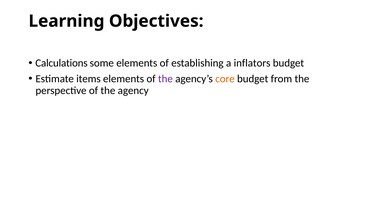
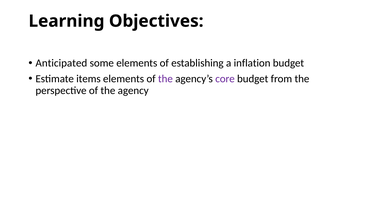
Calculations: Calculations -> Anticipated (61, 63)
inflators: inflators -> inflation (252, 63)
core colour: orange -> purple (225, 79)
